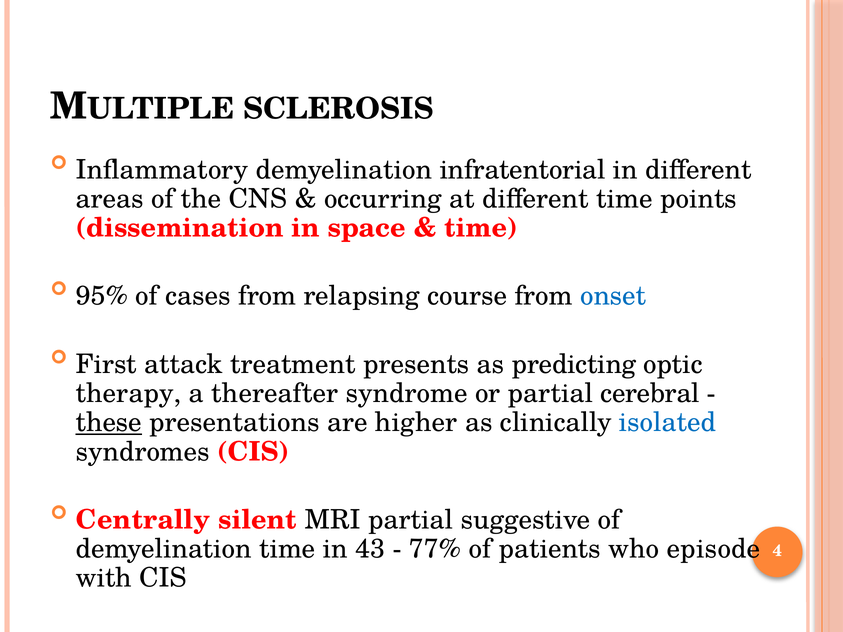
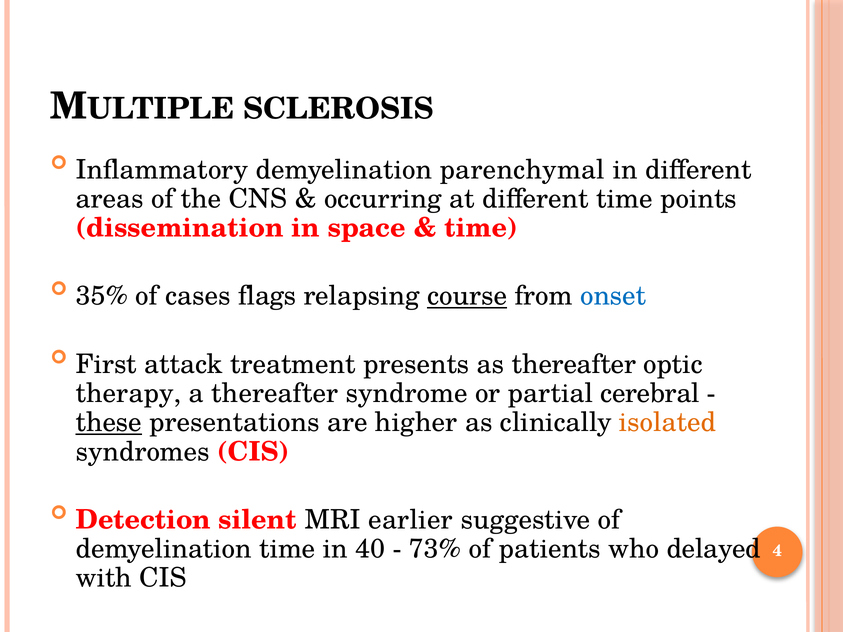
infratentorial: infratentorial -> parenchymal (522, 170)
95%: 95% -> 35% (102, 296)
cases from: from -> flags (267, 296)
course underline: none -> present (467, 296)
as predicting: predicting -> thereafter (574, 365)
isolated colour: blue -> orange (668, 423)
Centrally: Centrally -> Detection (143, 520)
MRI partial: partial -> earlier (411, 520)
43: 43 -> 40 (370, 549)
77%: 77% -> 73% (435, 549)
episode: episode -> delayed (714, 549)
